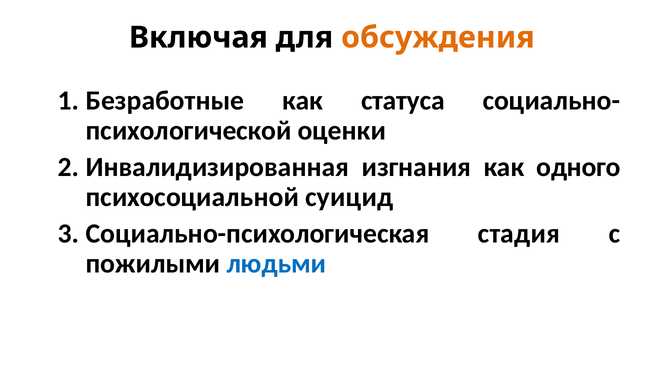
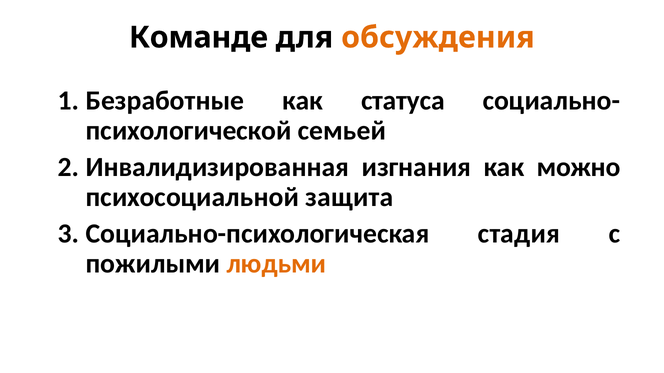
Включая: Включая -> Команде (198, 38)
оценки: оценки -> семьей (342, 131)
одного: одного -> можно (579, 167)
суицид: суицид -> защита (349, 197)
людьми colour: blue -> orange (276, 264)
